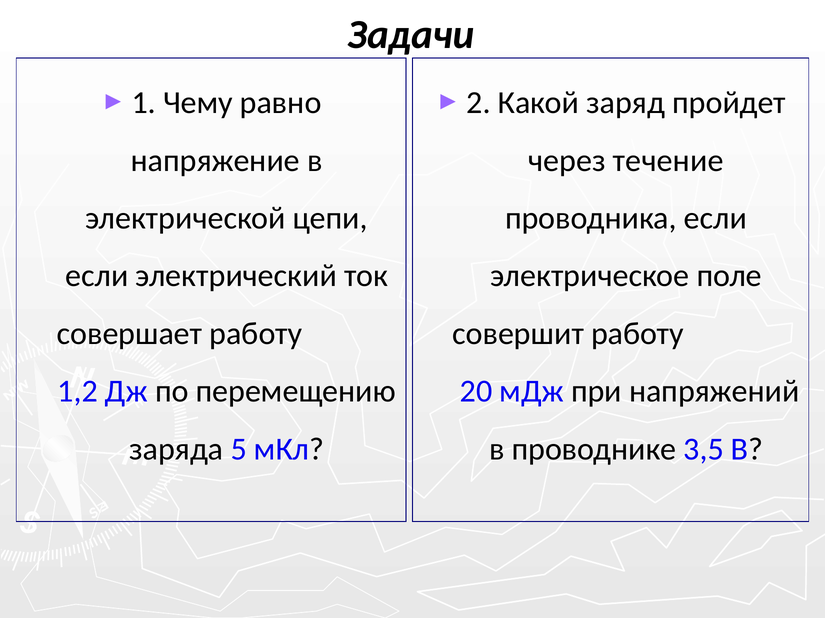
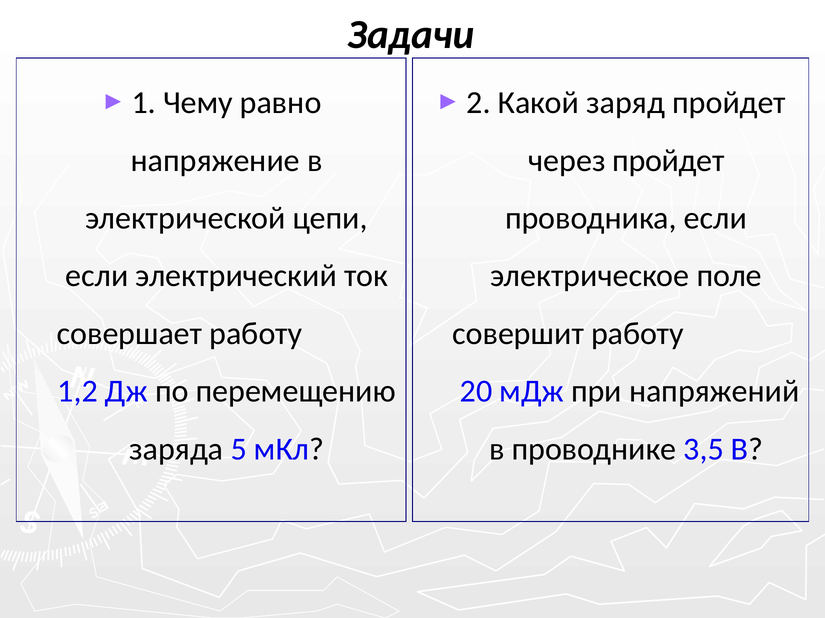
через течение: течение -> пройдет (668, 161)
